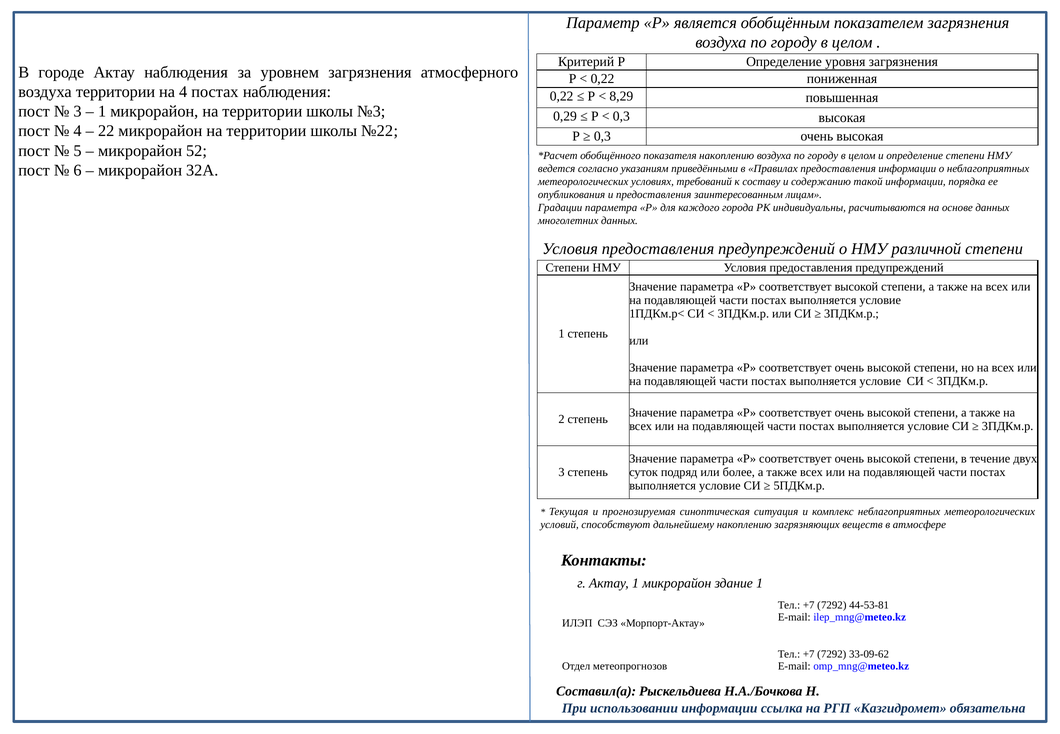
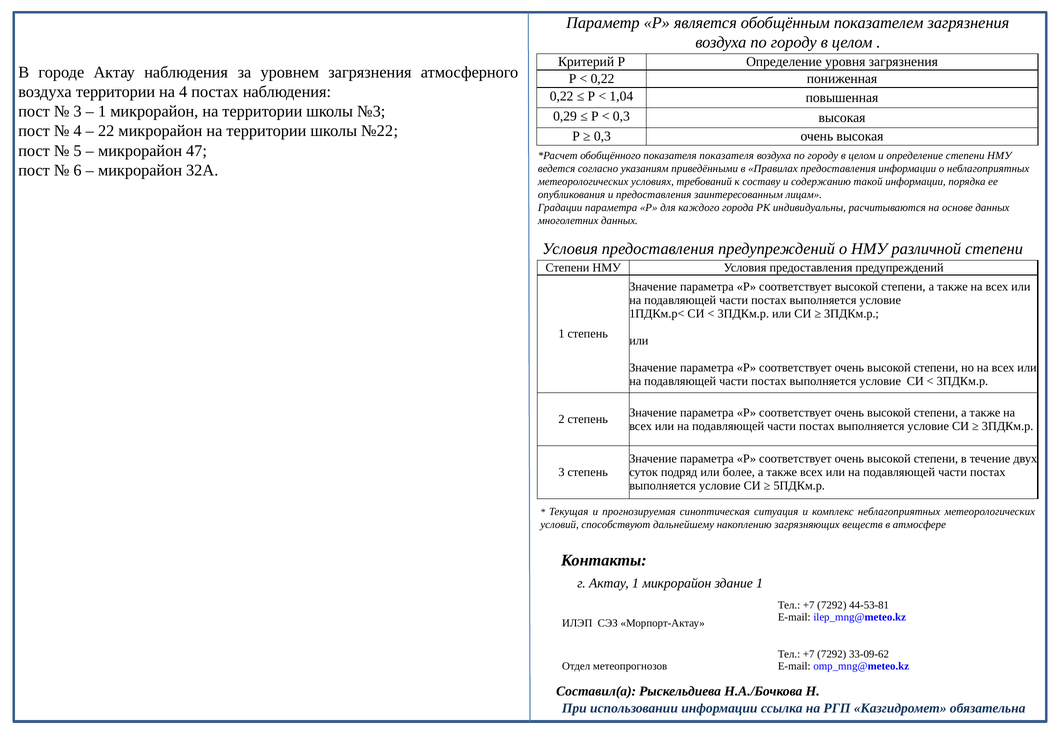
8,29: 8,29 -> 1,04 (621, 96)
52: 52 -> 47 (197, 151)
показателя накоплению: накоплению -> показателя (727, 156)
